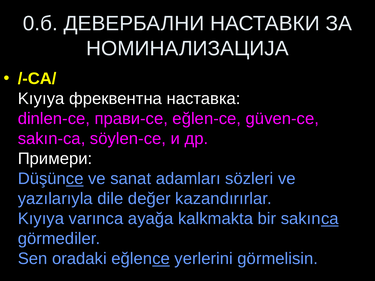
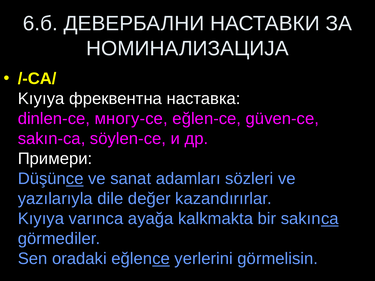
0.б: 0.б -> 6.б (40, 24)
прави-ce: прави-ce -> многу-ce (131, 119)
